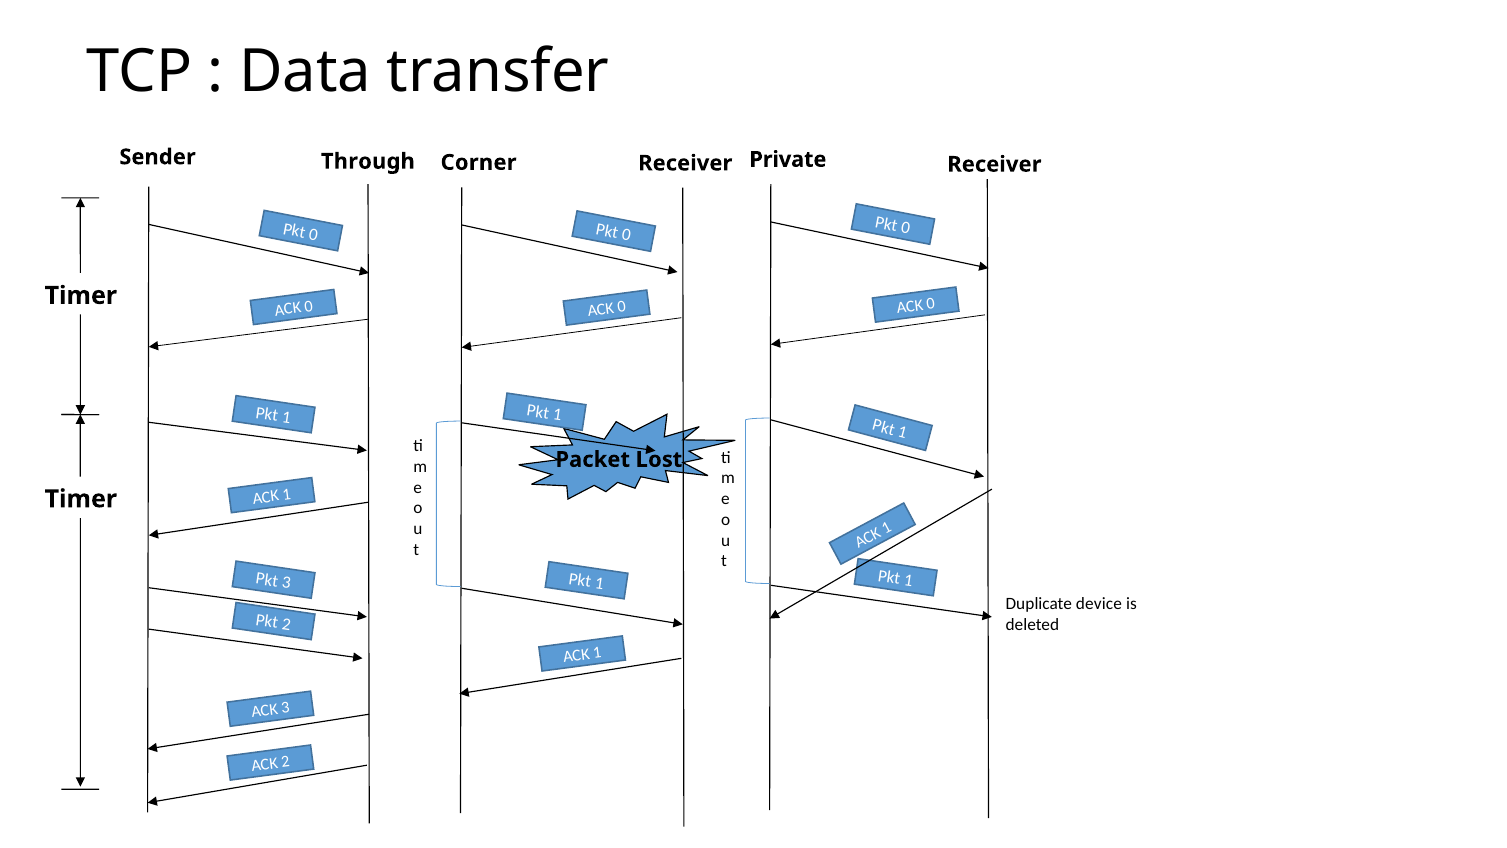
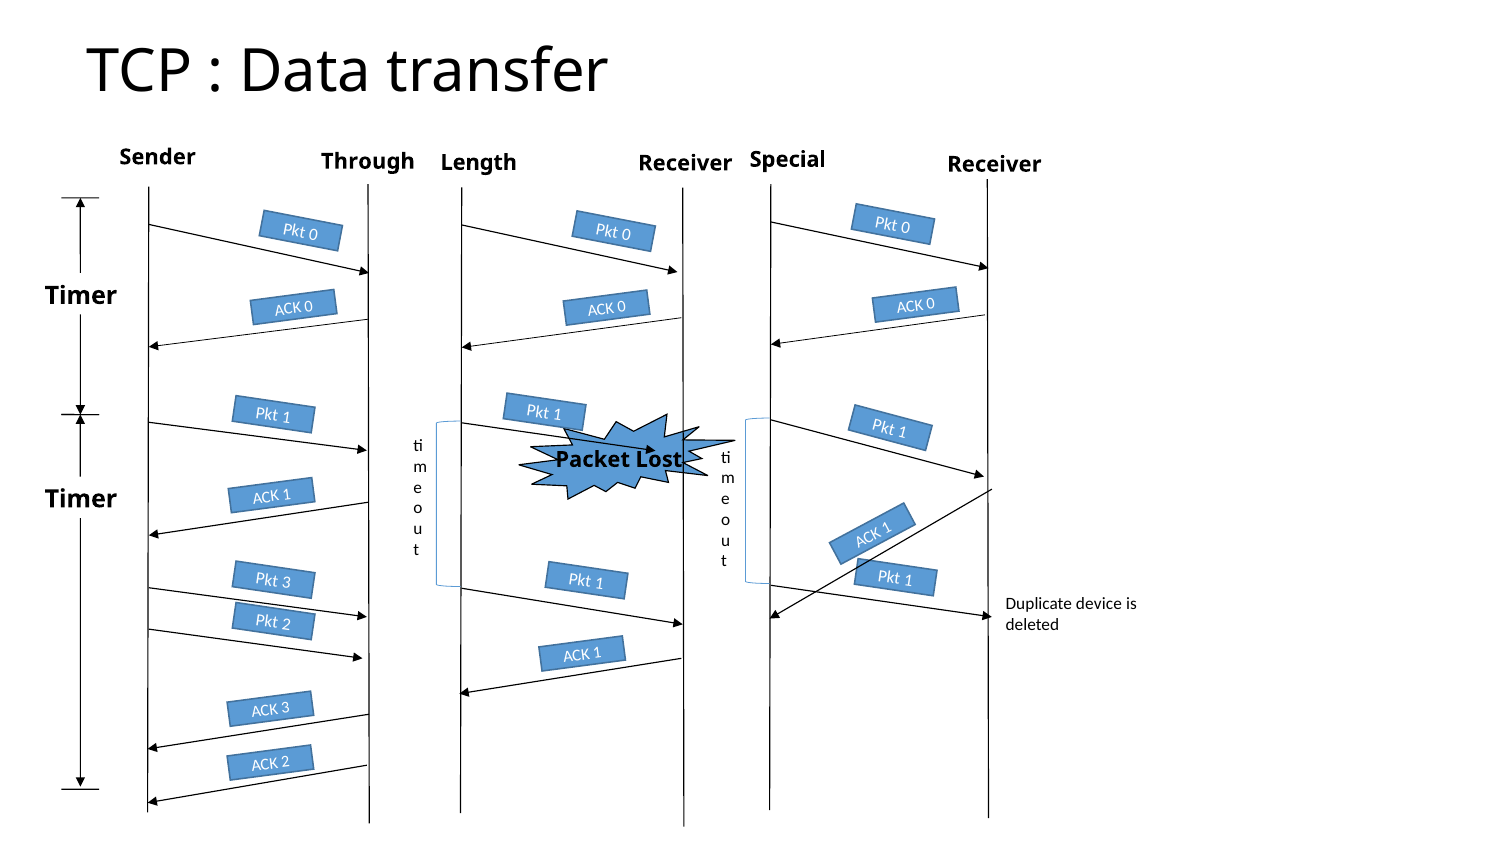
Private: Private -> Special (788, 159)
Corner: Corner -> Length (479, 162)
